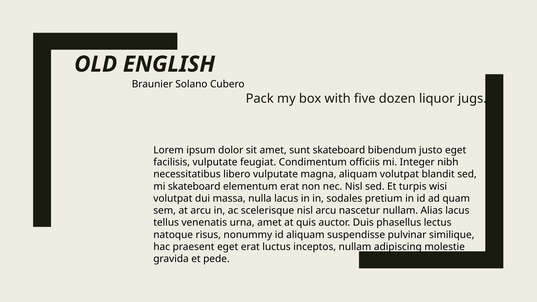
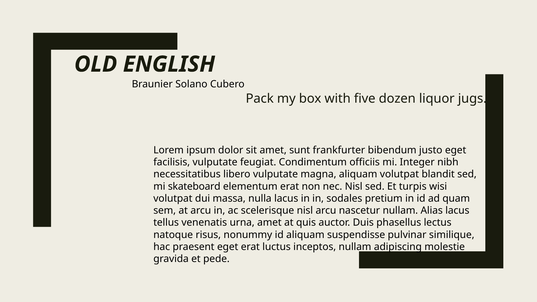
sunt skateboard: skateboard -> frankfurter (339, 150)
